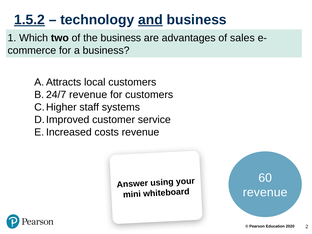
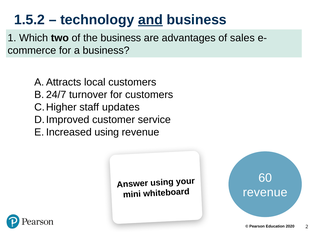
1.5.2 underline: present -> none (29, 20)
revenue: revenue -> turnover (88, 95)
systems: systems -> updates (121, 107)
costs: costs -> using (107, 132)
